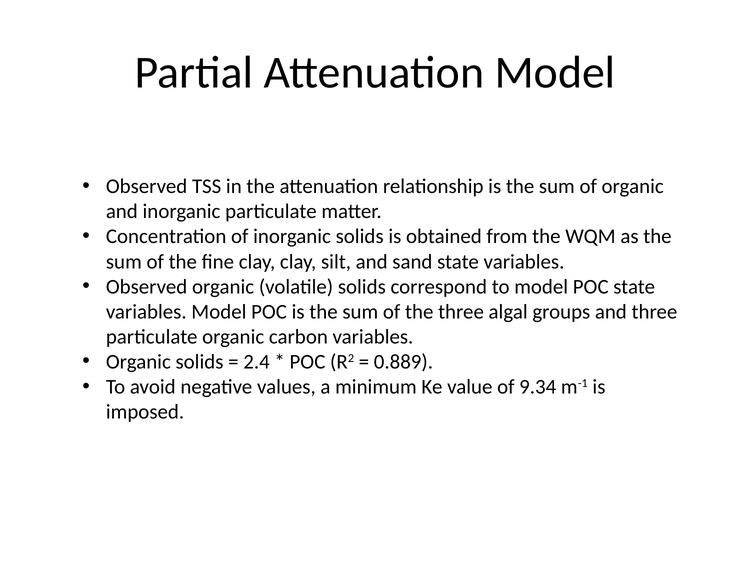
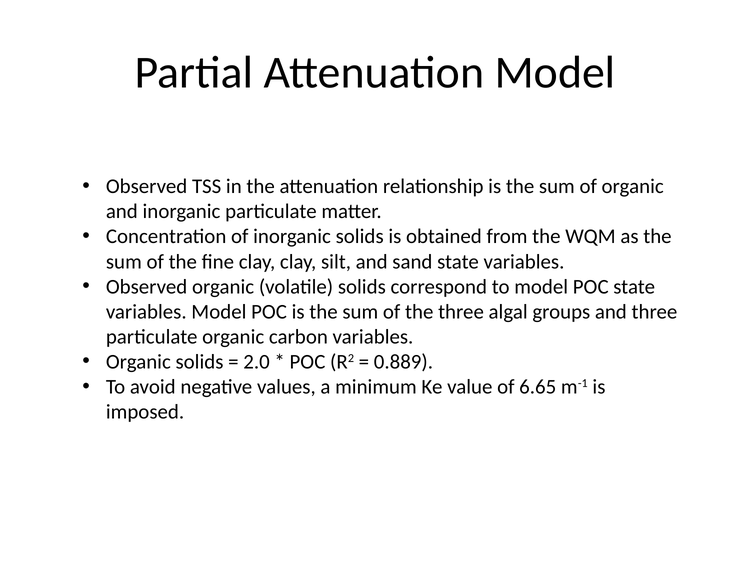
2.4: 2.4 -> 2.0 (257, 362)
9.34: 9.34 -> 6.65 (538, 387)
